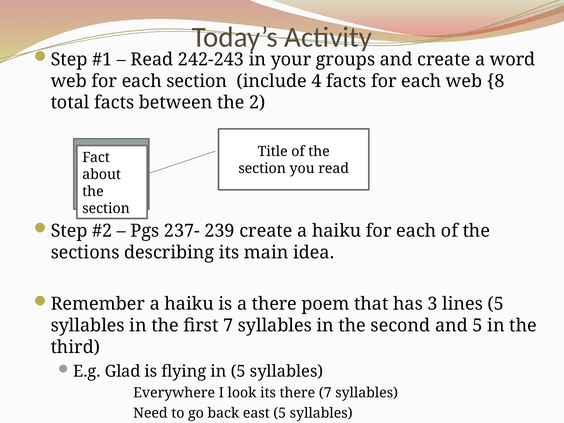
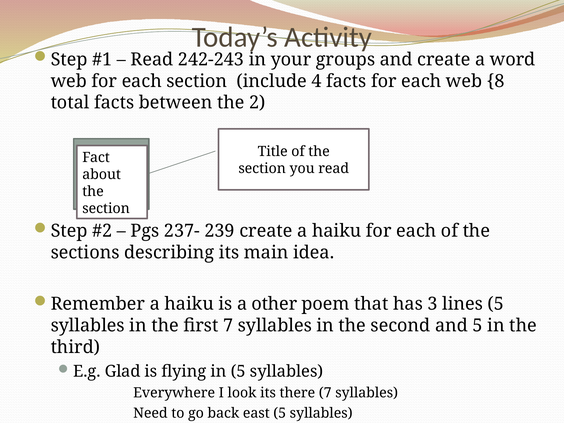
a there: there -> other (274, 304)
